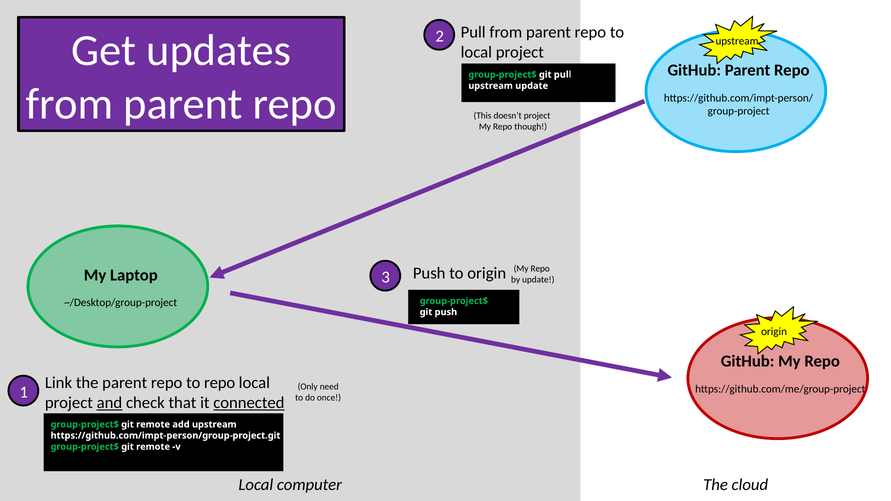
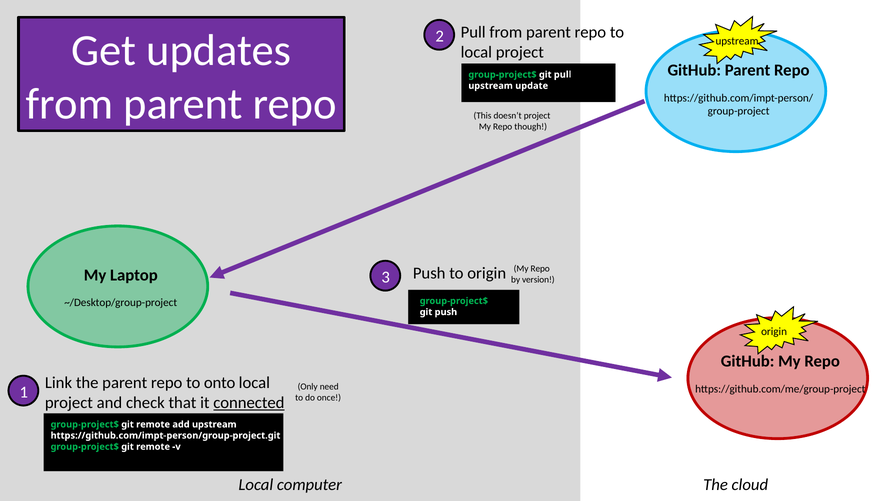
by update: update -> version (538, 280)
to repo: repo -> onto (220, 383)
and underline: present -> none (109, 403)
